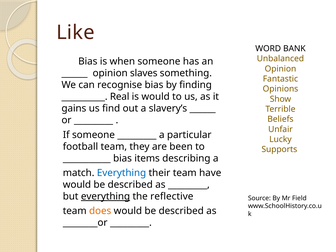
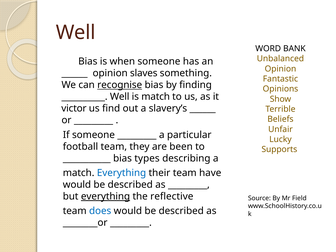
Like: Like -> Well (76, 32)
recognise underline: none -> present (120, 85)
Real: Real -> Well (120, 97)
is would: would -> match (156, 97)
gains: gains -> victor (74, 108)
items: items -> types (147, 158)
does colour: orange -> blue (100, 211)
